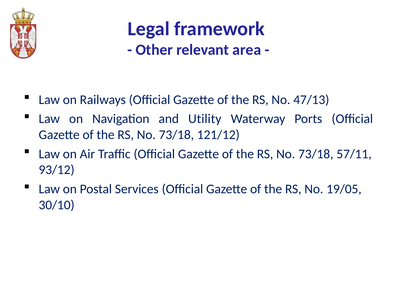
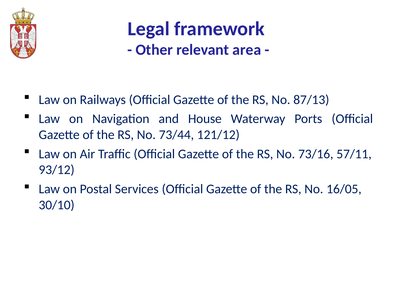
47/13: 47/13 -> 87/13 (311, 100)
Utility: Utility -> House (205, 119)
73/18: 73/18 -> 73/44 (176, 135)
73/18: 73/18 -> 73/16 (316, 154)
19/05: 19/05 -> 16/05 (344, 189)
